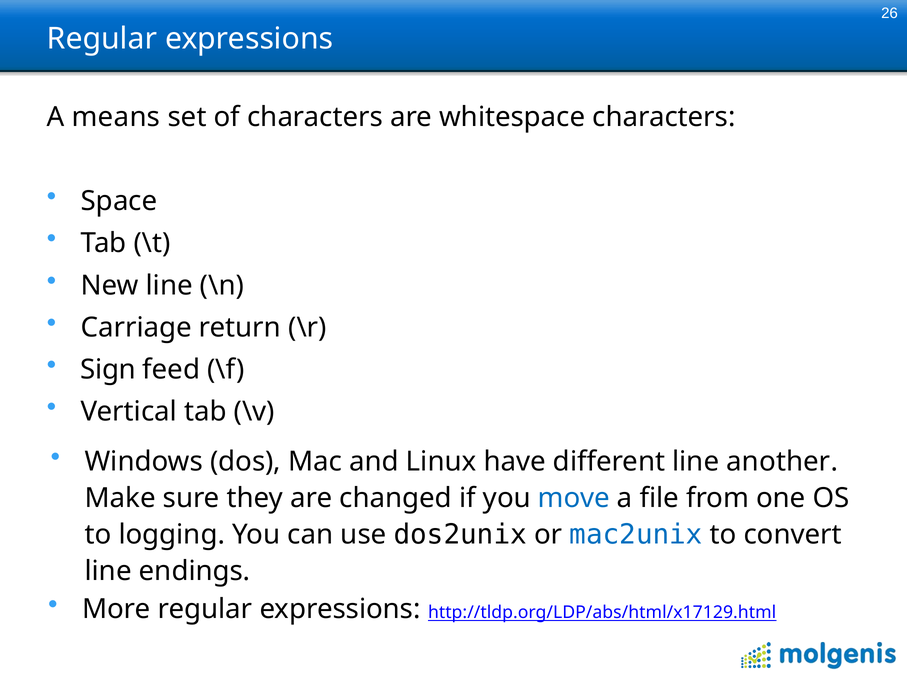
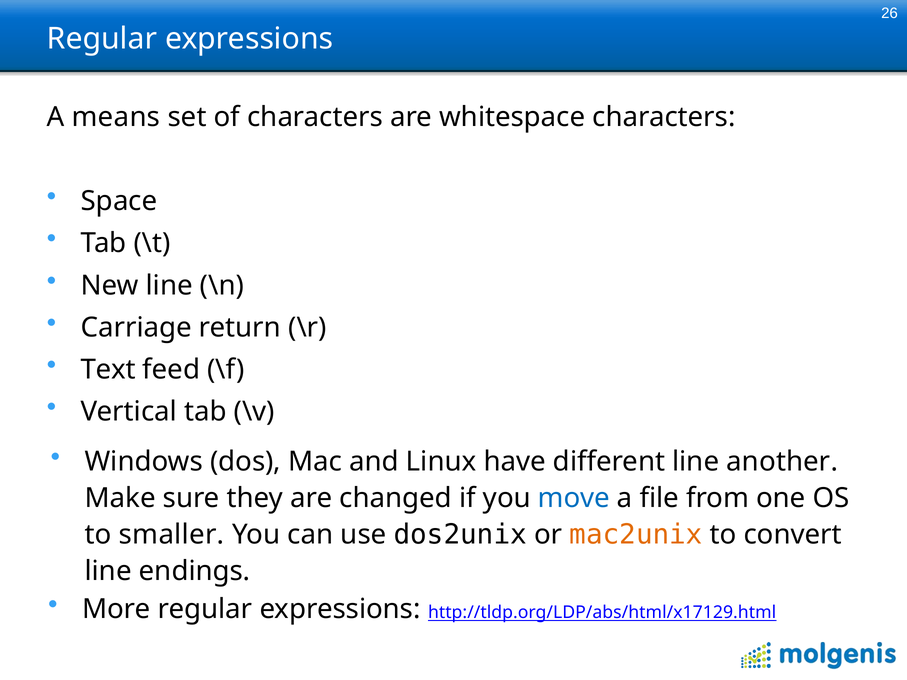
Sign: Sign -> Text (108, 370)
logging: logging -> smaller (172, 535)
mac2unix colour: blue -> orange (636, 535)
